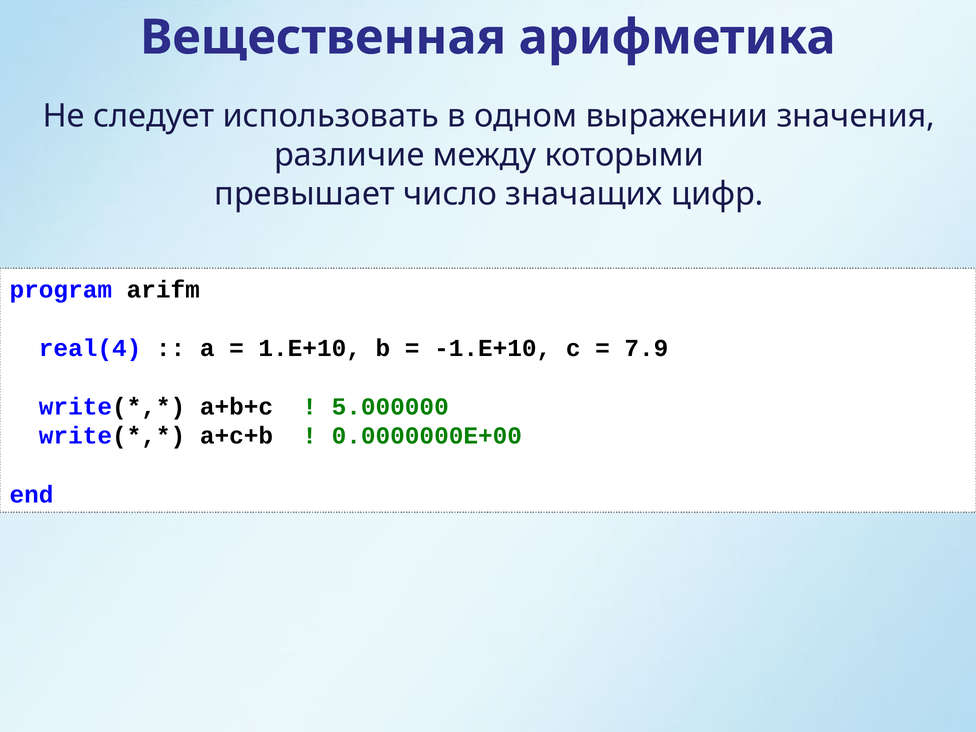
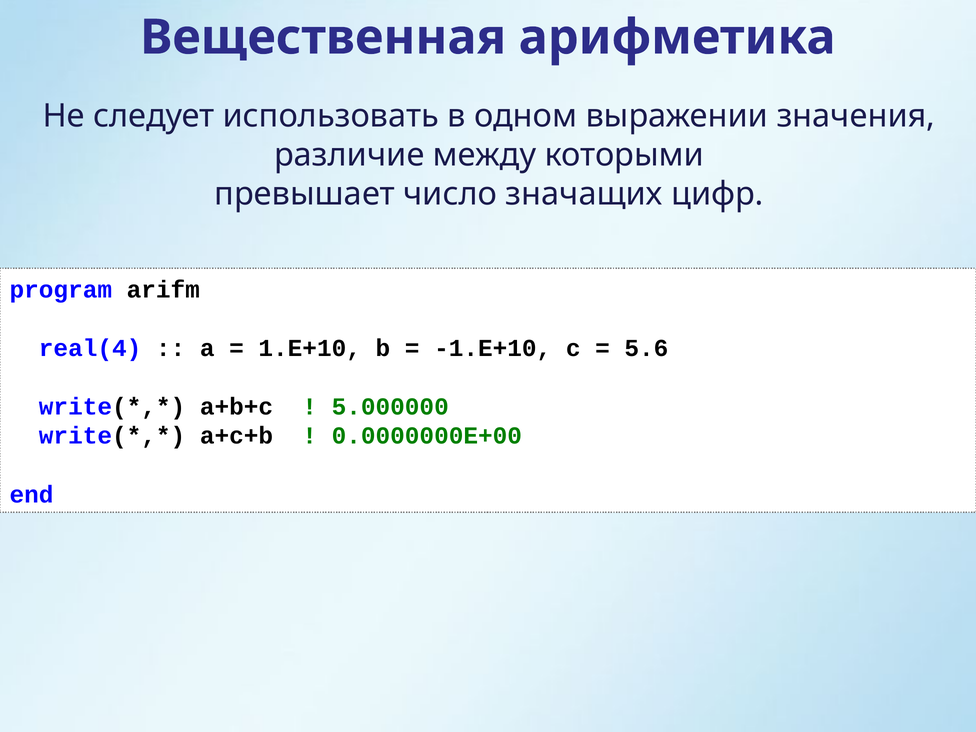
7.9: 7.9 -> 5.6 (646, 348)
